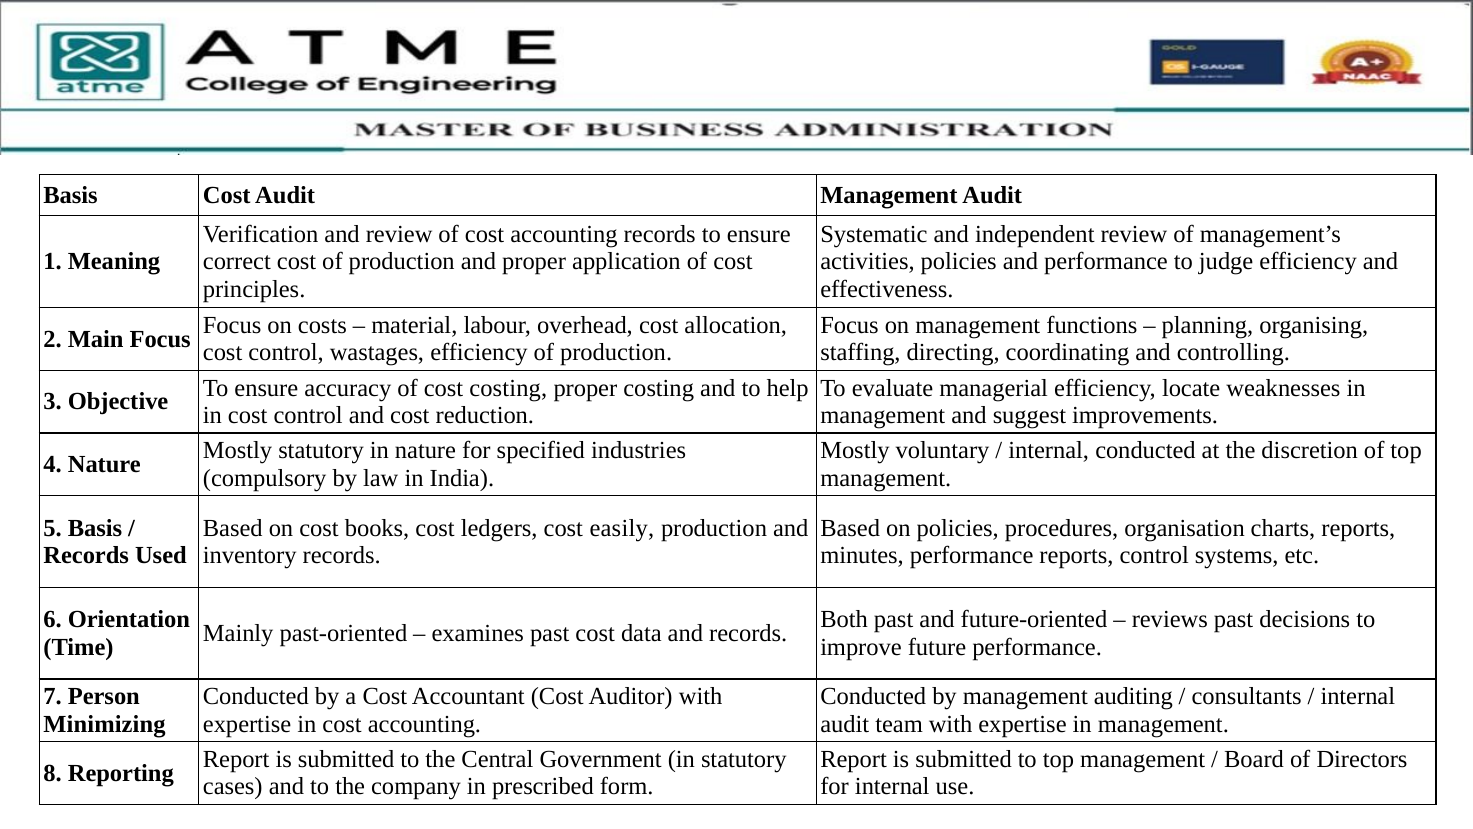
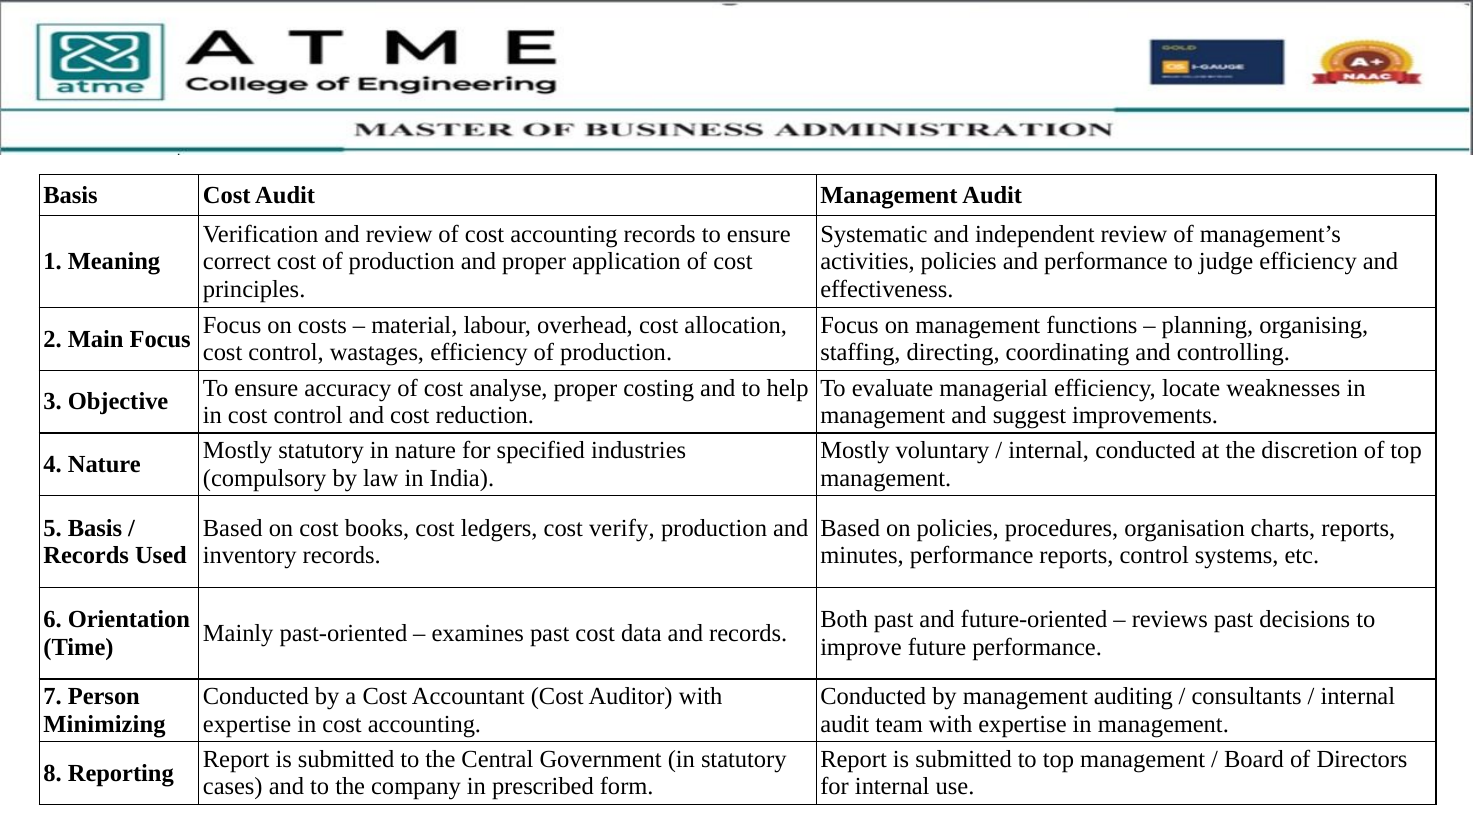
cost costing: costing -> analyse (508, 388)
easily: easily -> verify (622, 528)
